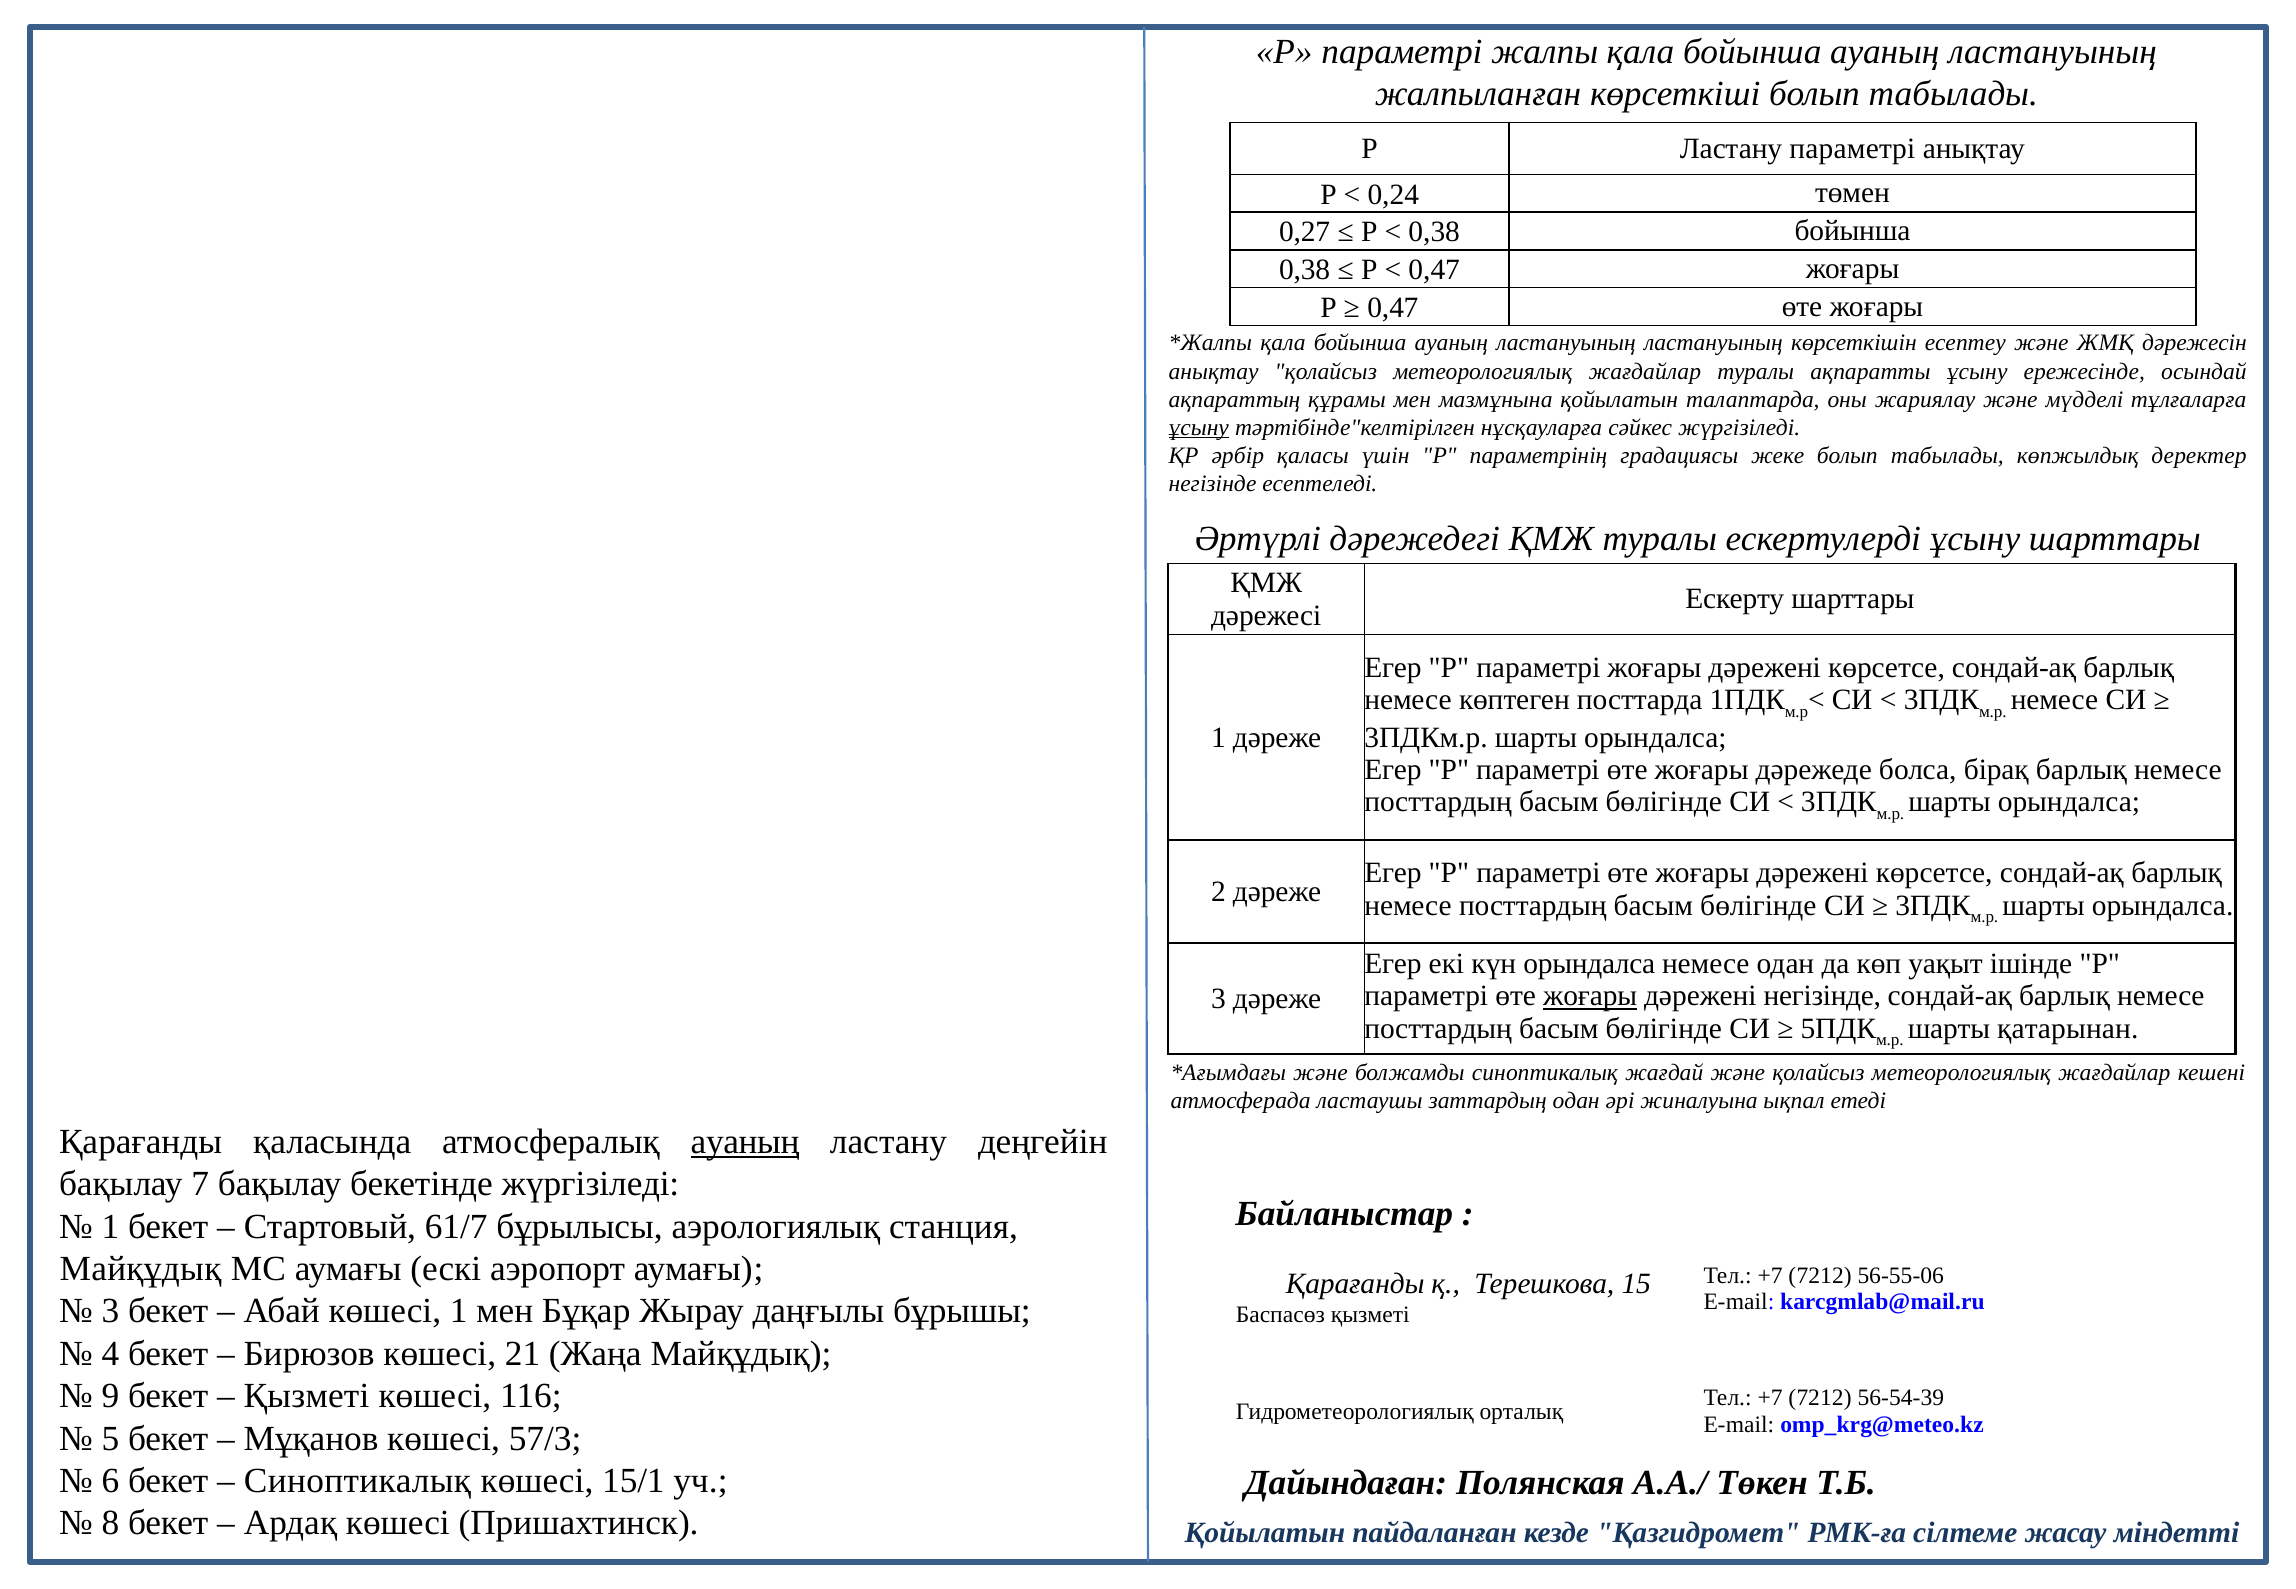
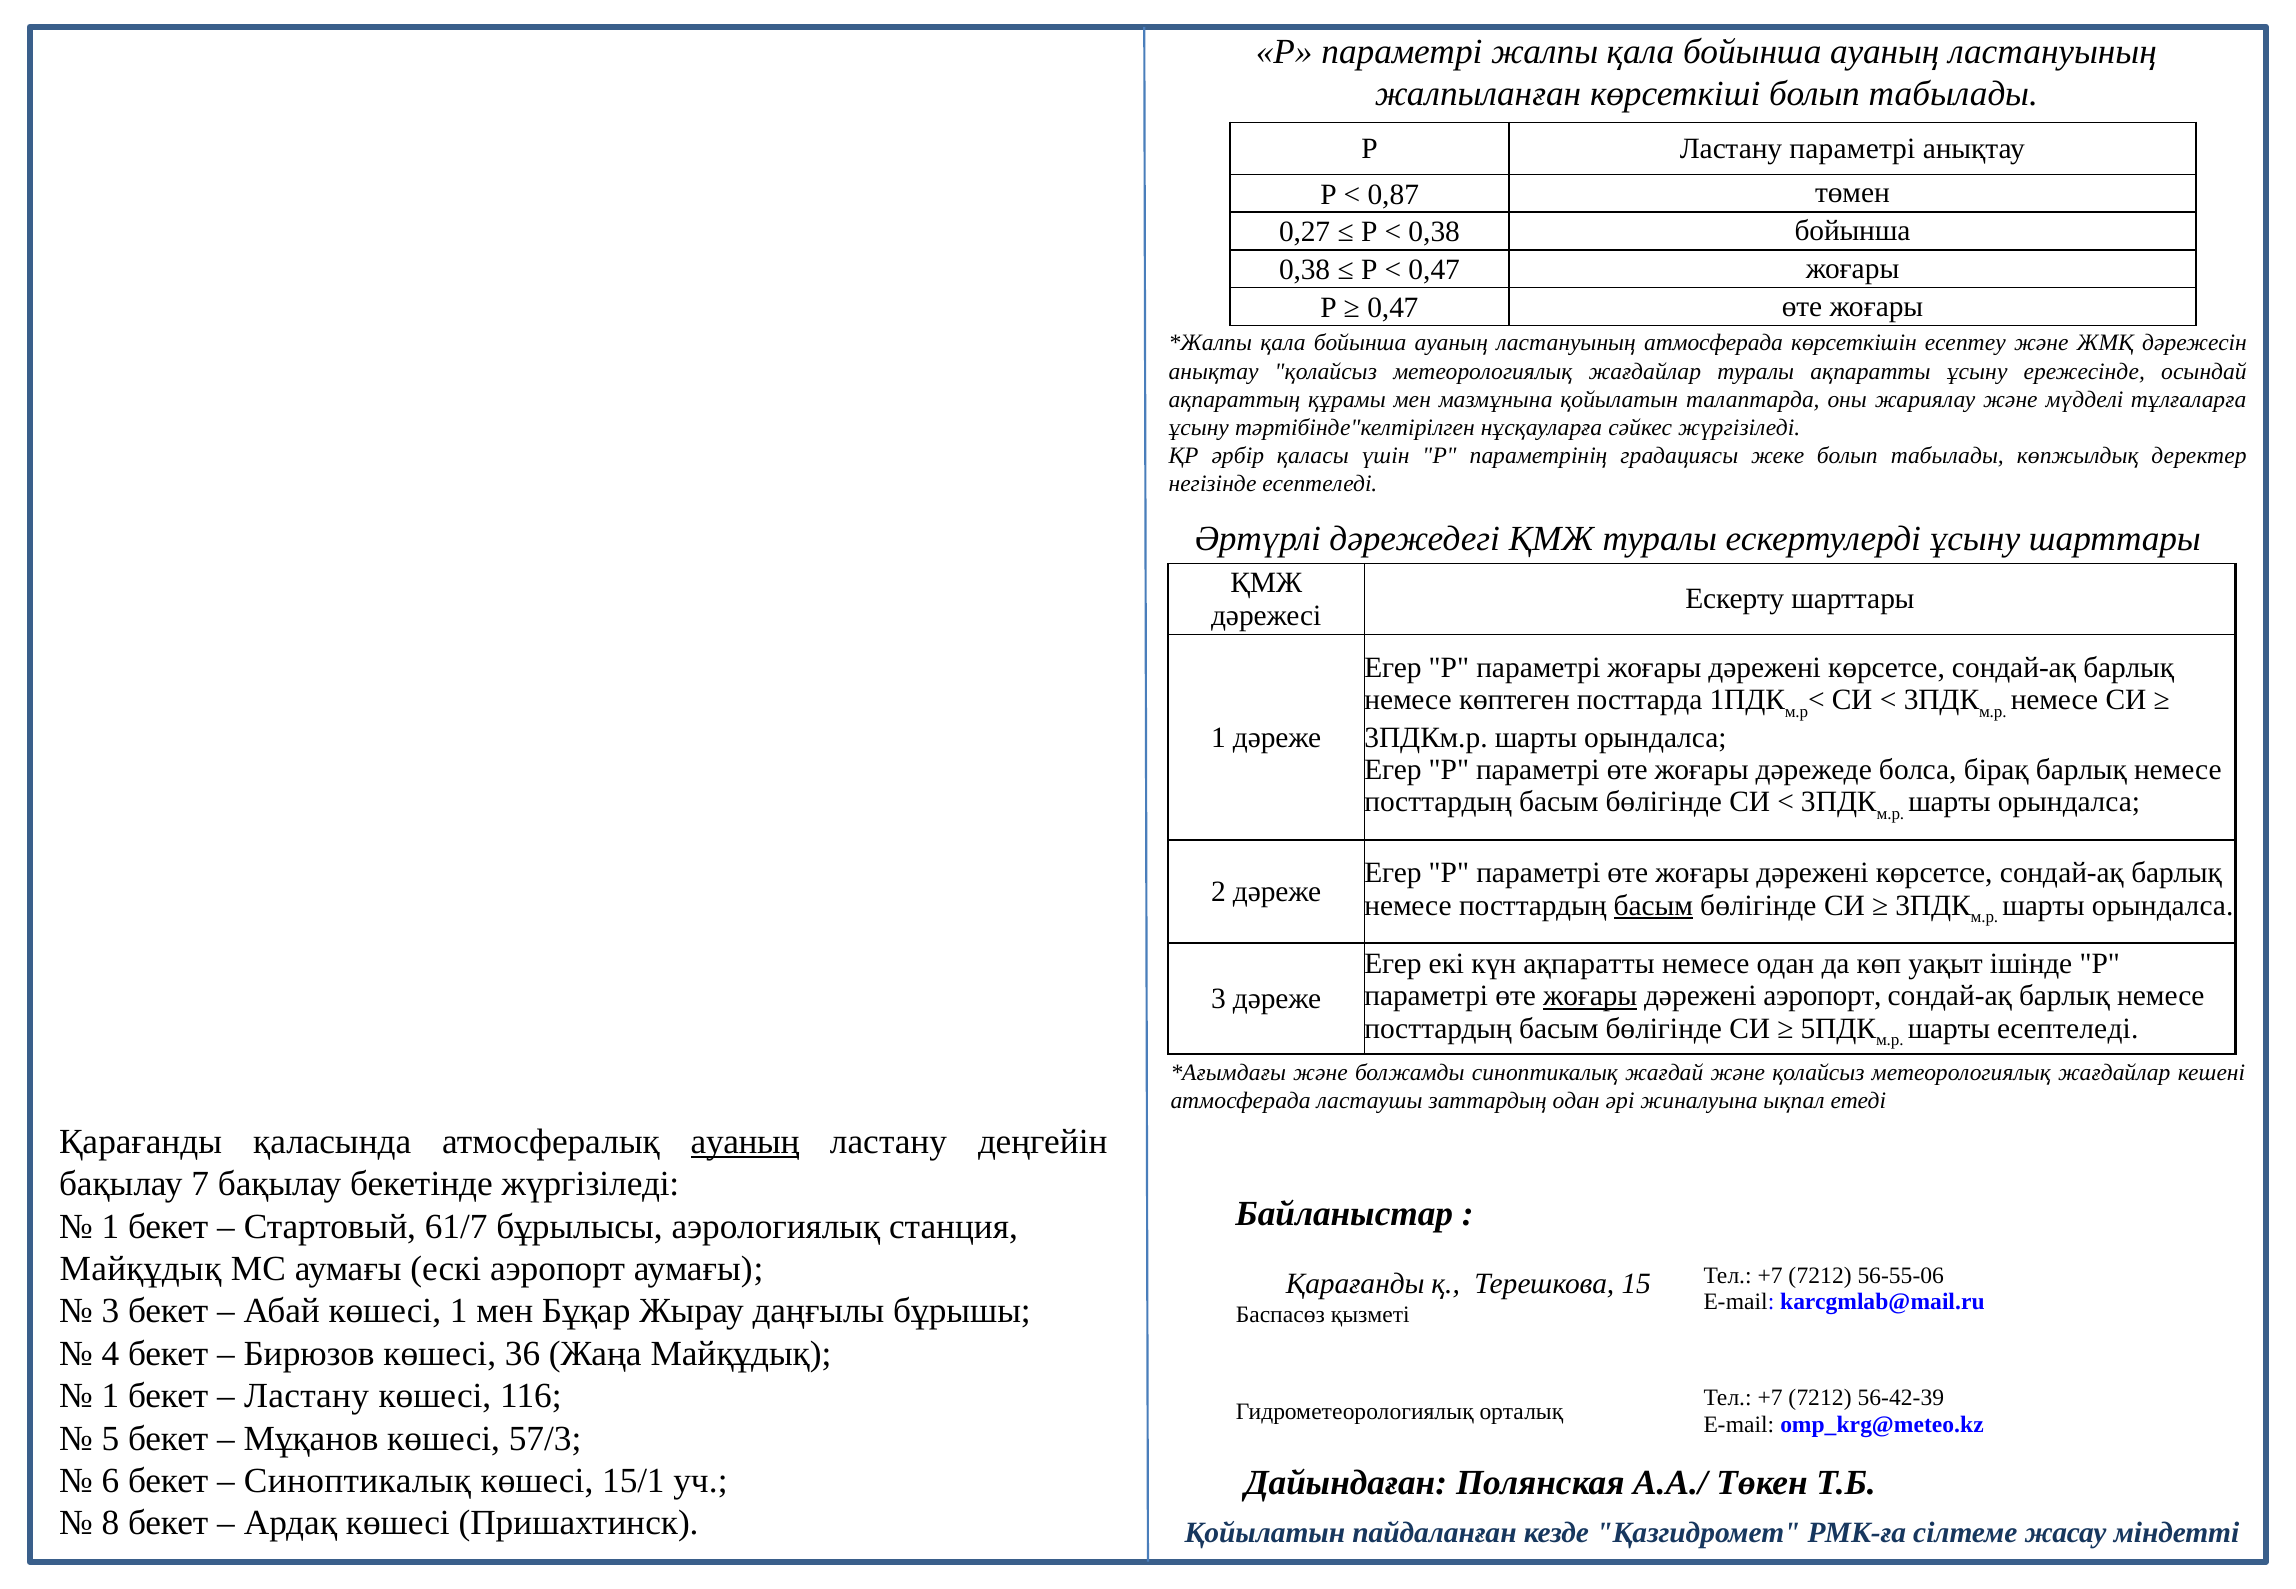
0,24: 0,24 -> 0,87 (1393, 194)
ластануының ластануының: ластануының -> атмосферада (1714, 343)
ұсыну underline: present -> none (1199, 428)
басым underline: none -> present (1653, 906)
күн орындалса: орындалса -> ақпаратты (1589, 964)
дәрежені негізінде: негізінде -> аэропорт (1822, 997)
шарты қатарынан: қатарынан -> есептеледі (2068, 1029)
21: 21 -> 36 (523, 1354)
9: 9 -> 1 (110, 1397)
Қызметі: Қызметі -> Ластану (306, 1397)
56-54-39: 56-54-39 -> 56-42-39 (1901, 1399)
